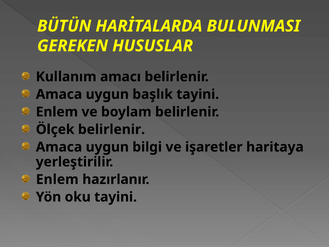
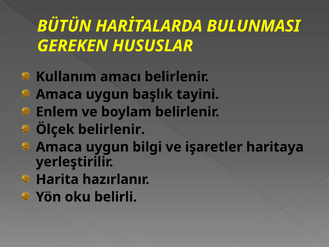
Enlem: Enlem -> Harita (57, 179)
oku tayini: tayini -> belirli (116, 197)
